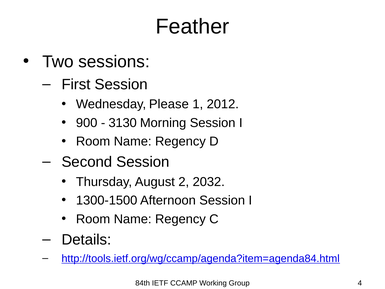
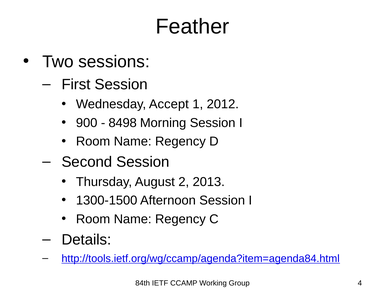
Please: Please -> Accept (169, 104)
3130: 3130 -> 8498 (123, 123)
2032: 2032 -> 2013 (209, 182)
